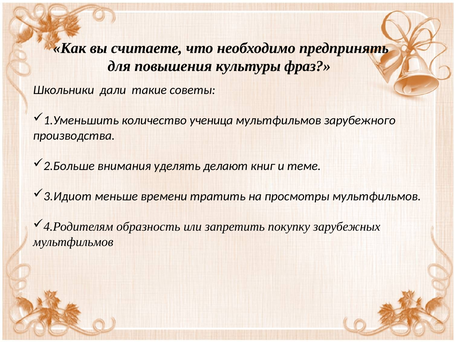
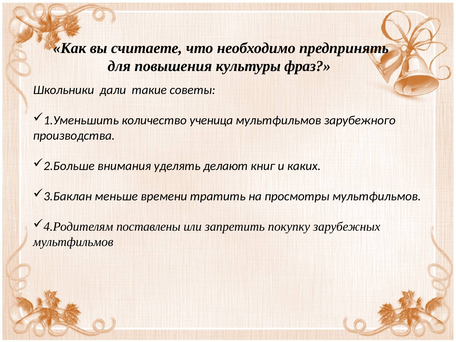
теме: теме -> каких (304, 166)
3.Идиот: 3.Идиот -> 3.Баклан (68, 196)
образность: образность -> поставлены (148, 227)
